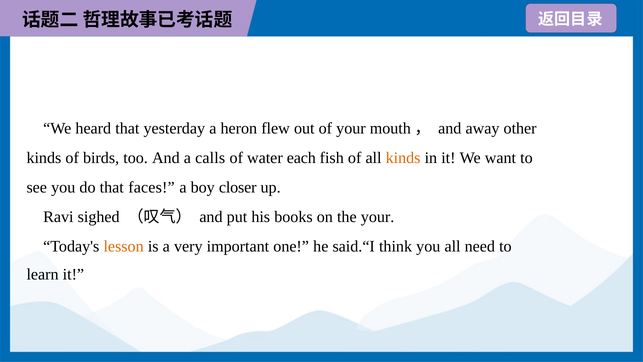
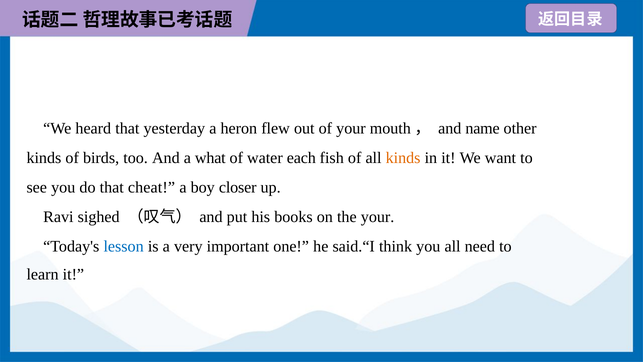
away: away -> name (483, 128)
calls: calls -> what (210, 158)
faces: faces -> cheat (151, 187)
lesson colour: orange -> blue (124, 246)
